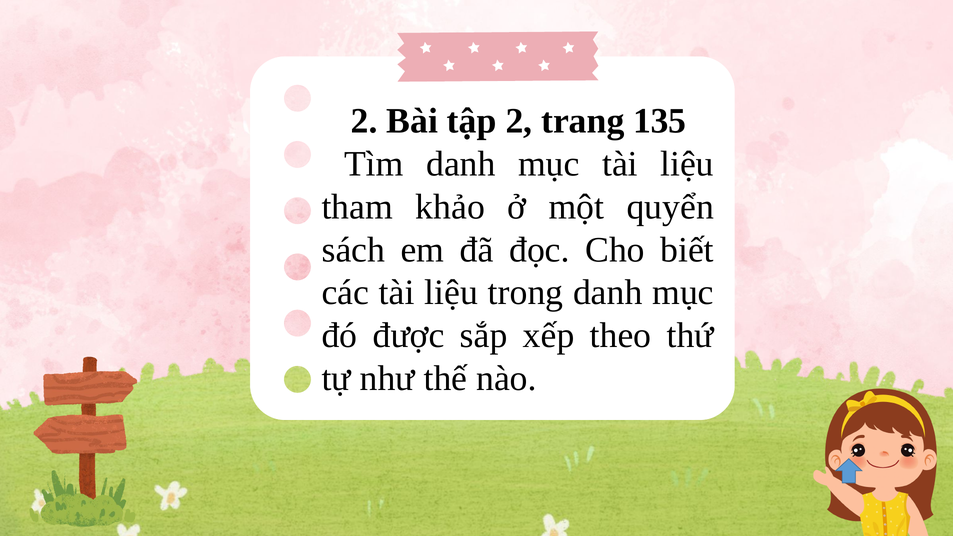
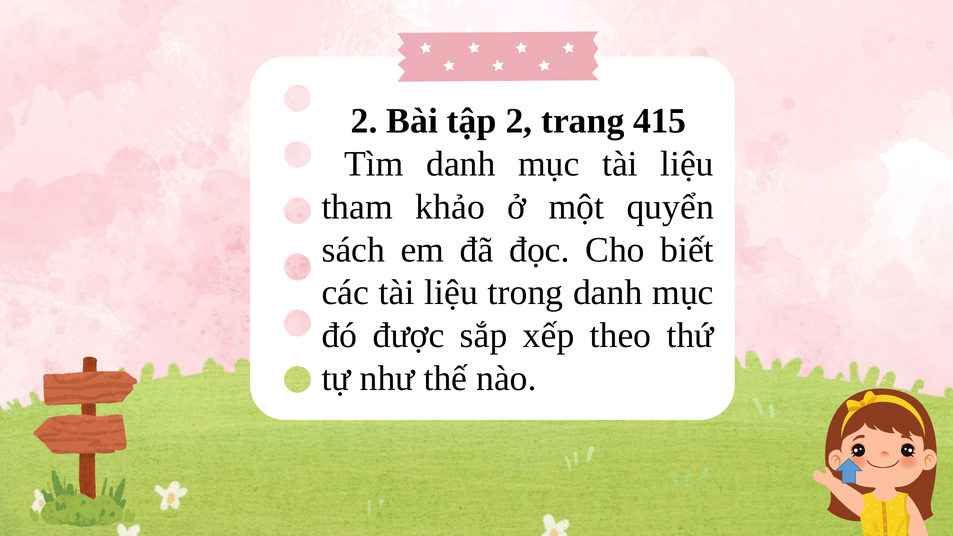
135: 135 -> 415 (659, 121)
